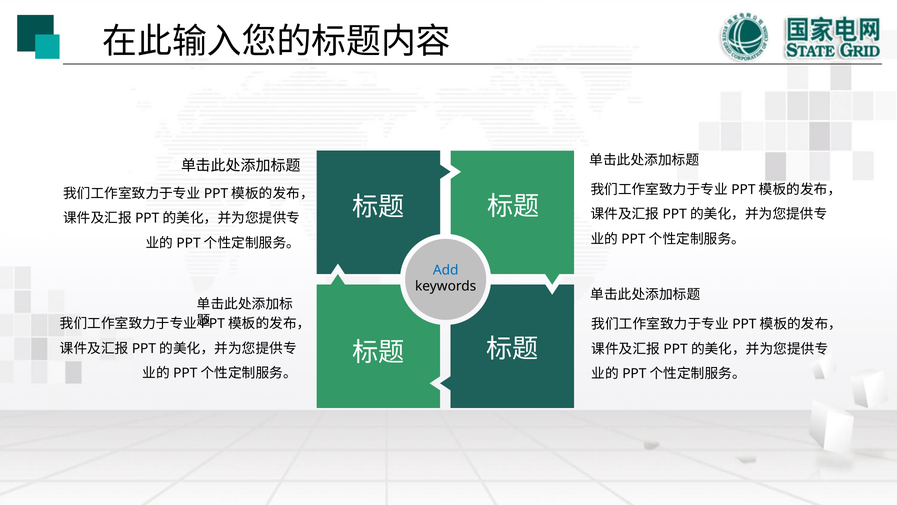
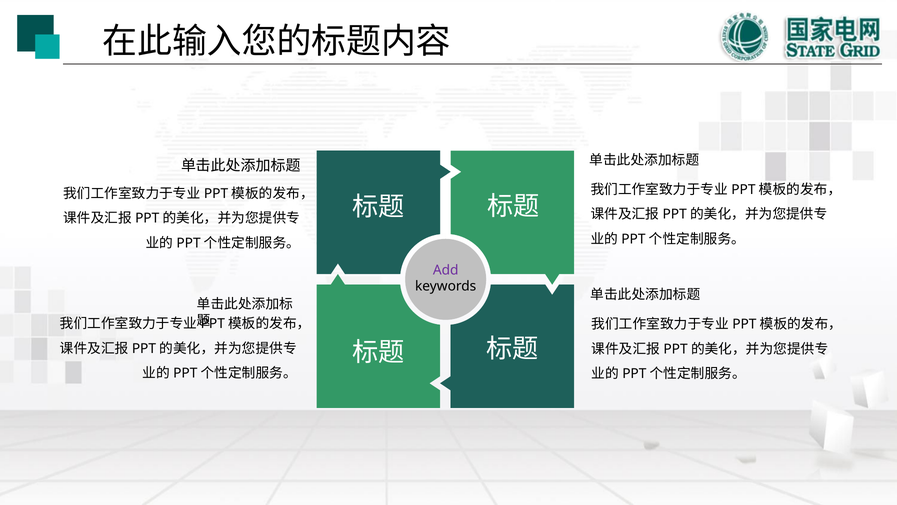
Add colour: blue -> purple (446, 270)
